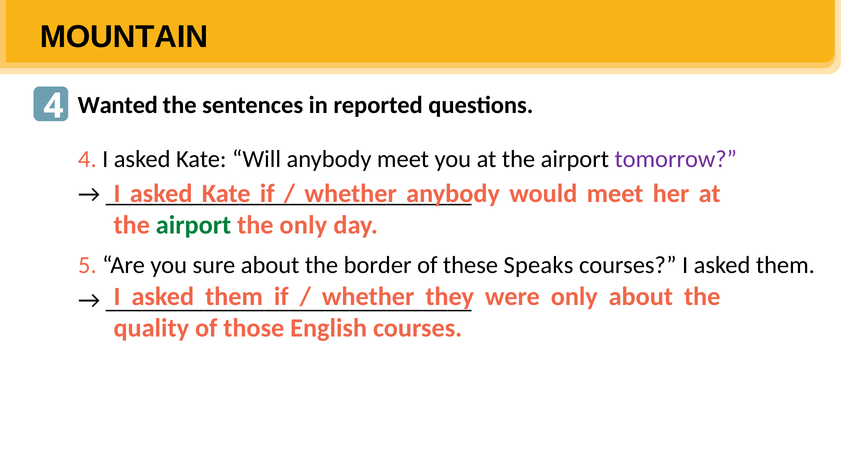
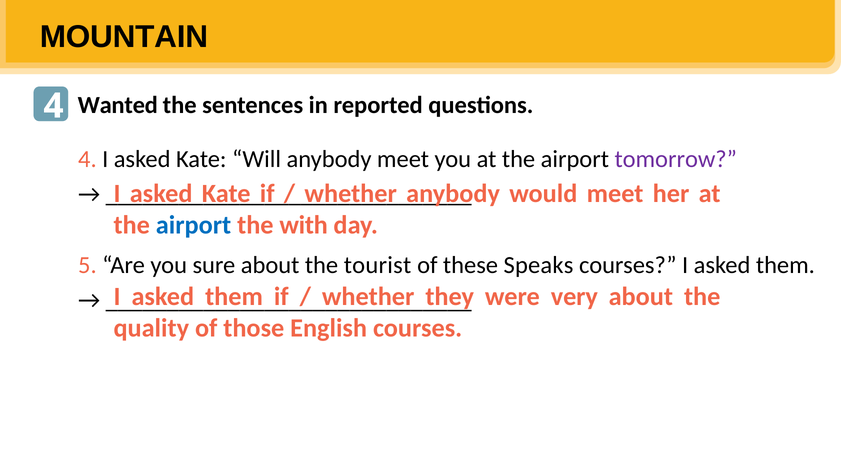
airport colour: green -> blue (194, 225)
the only: only -> with (304, 225)
border: border -> tourist (378, 265)
were only: only -> very (574, 297)
